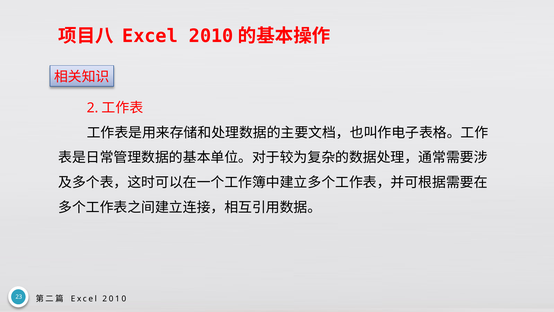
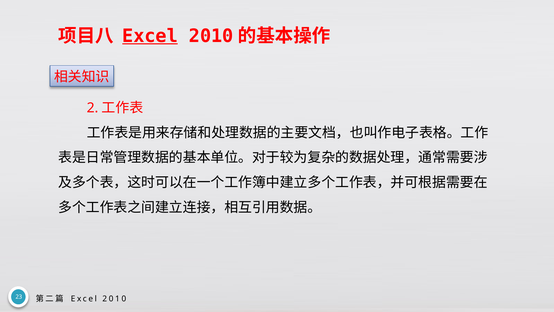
Excel underline: none -> present (150, 36)
